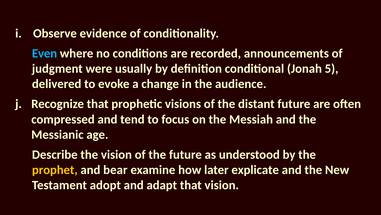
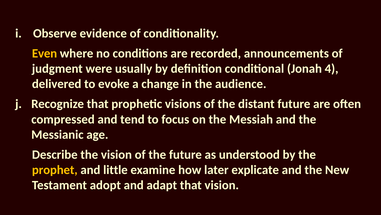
Even colour: light blue -> yellow (45, 53)
5: 5 -> 4 (332, 68)
bear: bear -> little (115, 169)
